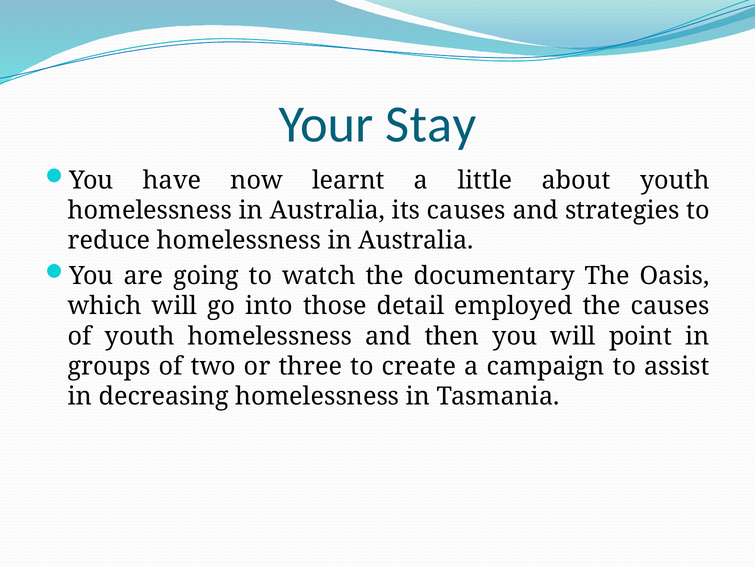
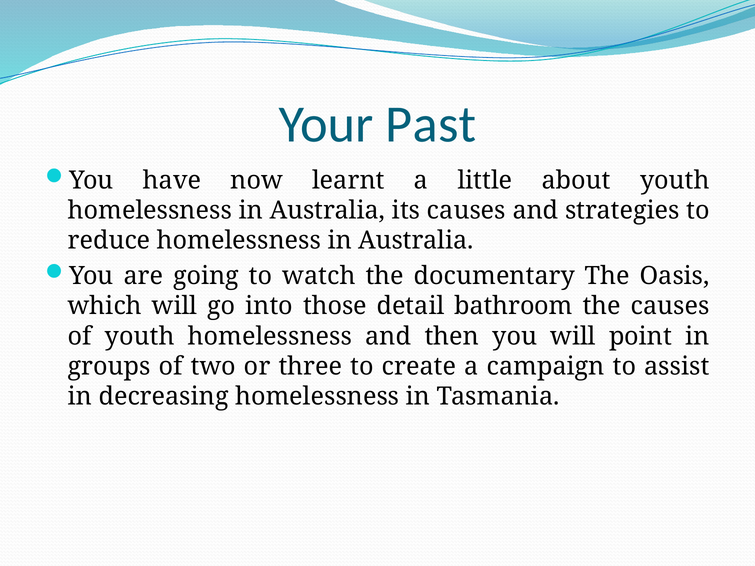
Stay: Stay -> Past (431, 125)
employed: employed -> bathroom (513, 306)
